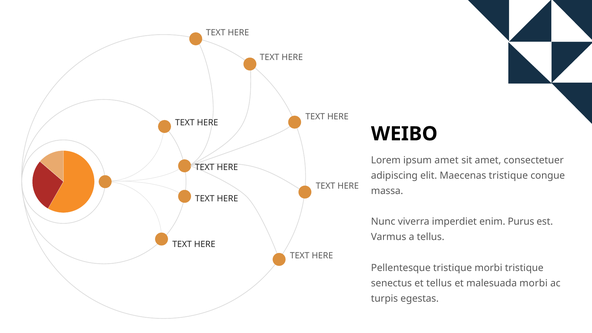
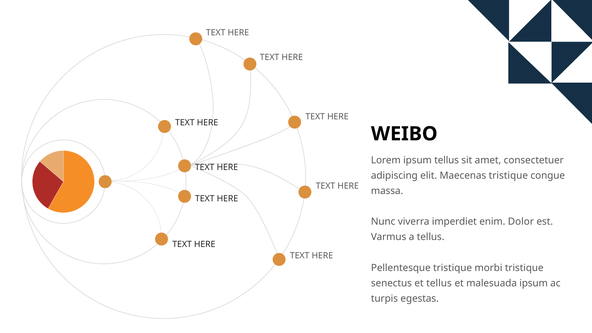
ipsum amet: amet -> tellus (447, 160)
Purus: Purus -> Dolor (521, 222)
malesuada morbi: morbi -> ipsum (534, 283)
